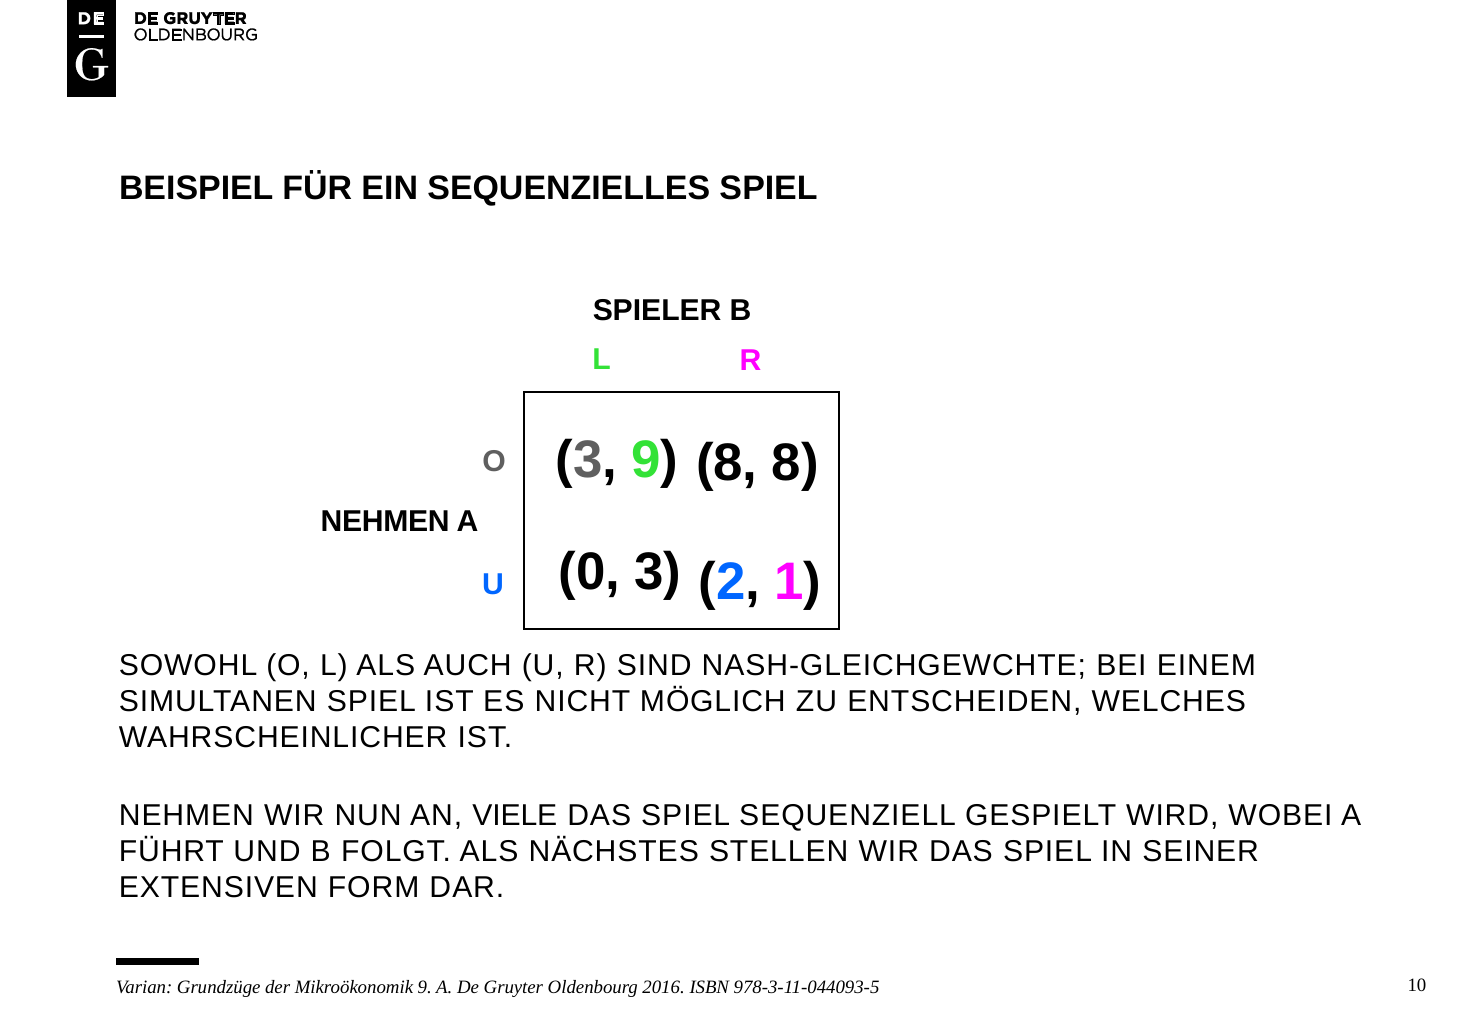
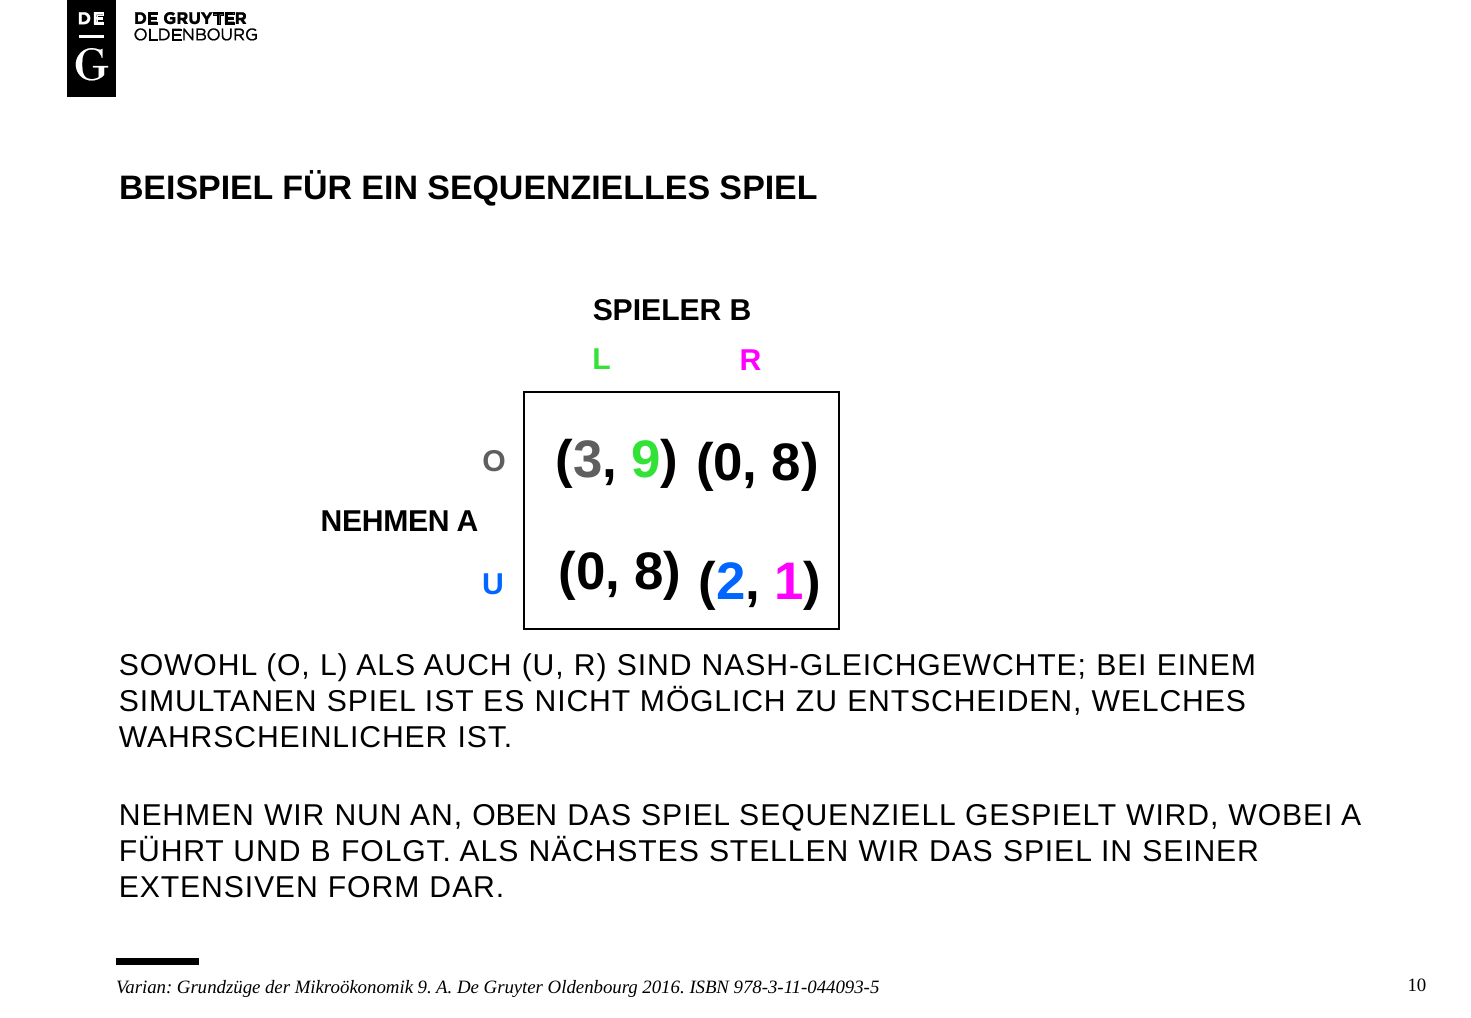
9 8: 8 -> 0 (727, 463)
3: 3 -> 8 (658, 572)
VIELE: VIELE -> OBEN (515, 816)
